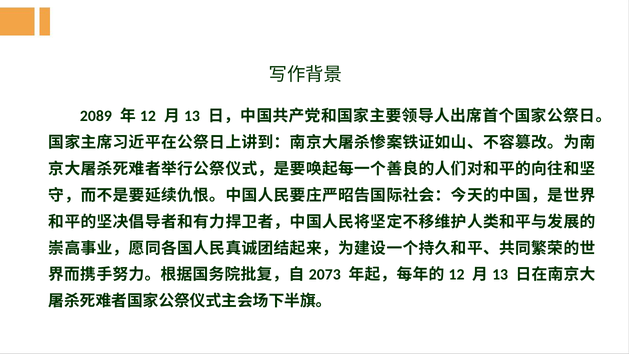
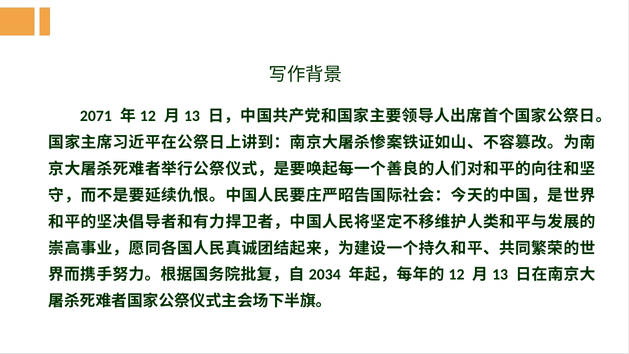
2089: 2089 -> 2071 (96, 116)
2073: 2073 -> 2034 (325, 275)
